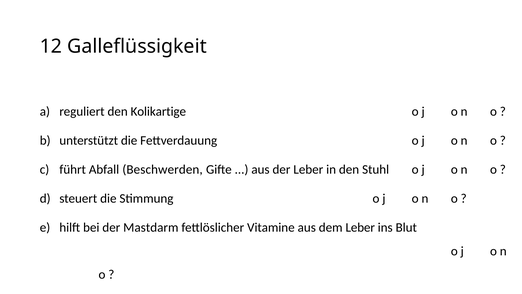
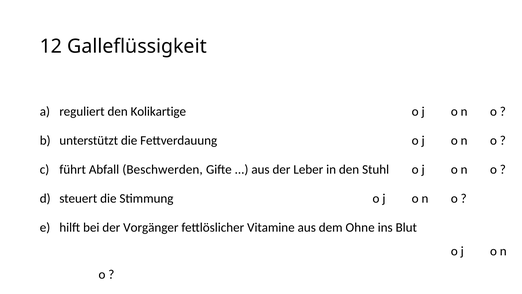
Mastdarm: Mastdarm -> Vorgänger (151, 227)
dem Leber: Leber -> Ohne (360, 227)
